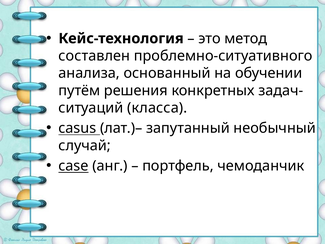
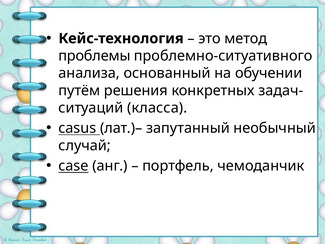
составлен: составлен -> проблемы (94, 56)
